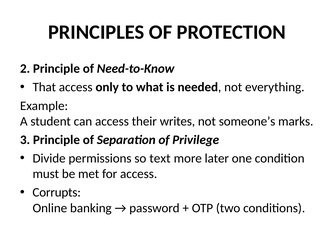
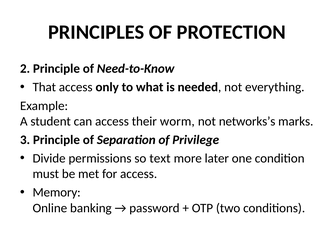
writes: writes -> worm (177, 122)
someone’s: someone’s -> networks’s (247, 122)
Corrupts: Corrupts -> Memory (57, 193)
